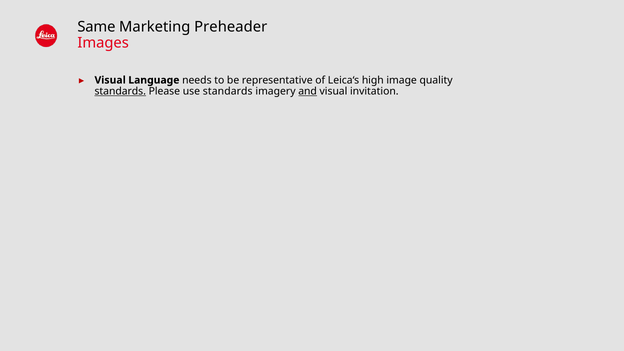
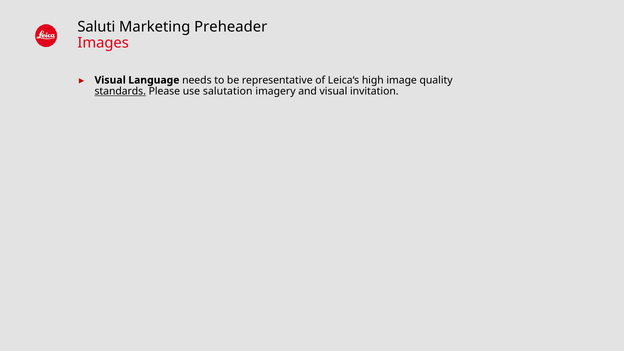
Same: Same -> Saluti (96, 27)
use standards: standards -> salutation (228, 91)
and underline: present -> none (308, 91)
